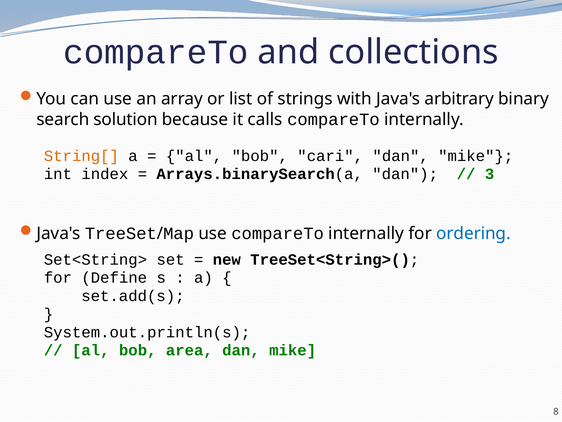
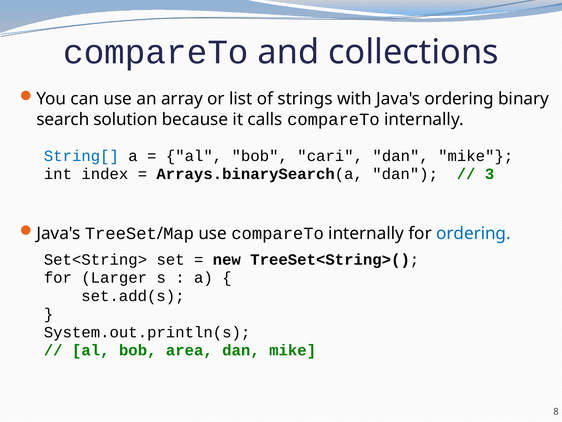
Java's arbitrary: arbitrary -> ordering (459, 99)
String[ colour: orange -> blue (81, 156)
Define: Define -> Larger (114, 278)
